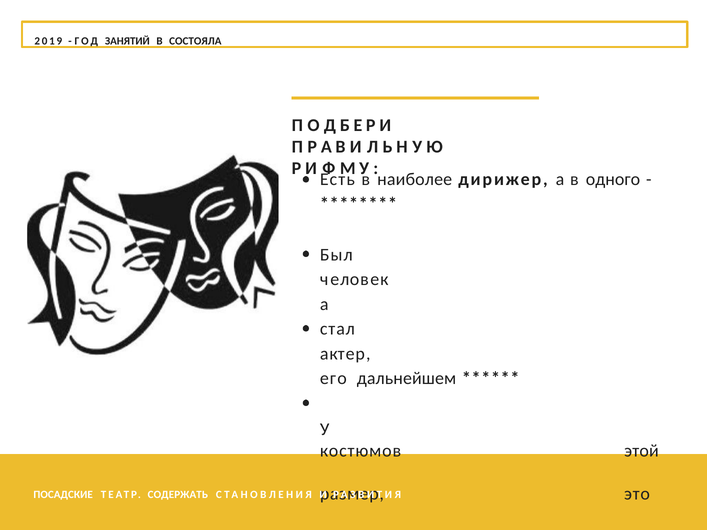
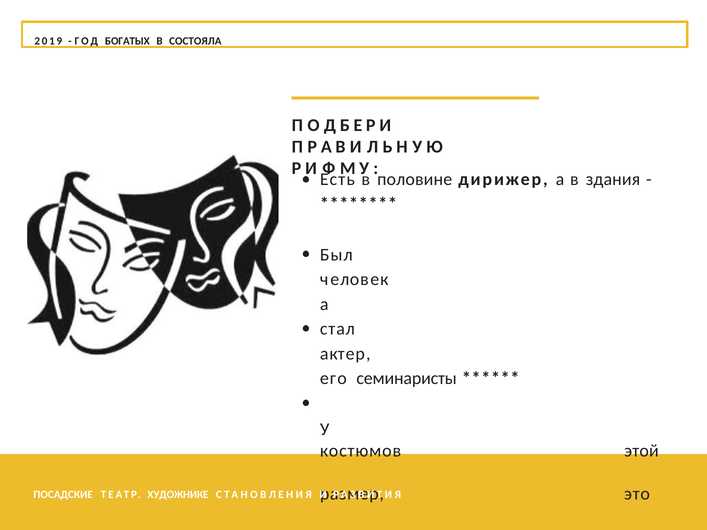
ЗАНЯТИЙ: ЗАНЯТИЙ -> БОГАТЫХ (127, 41)
наиболее: наиболее -> половине (415, 179)
одного: одного -> здания (613, 179)
дальнейшем: дальнейшем -> семинаристы (407, 379)
СОДЕРЖАТЬ: СОДЕРЖАТЬ -> ХУДОЖНИКЕ (178, 495)
